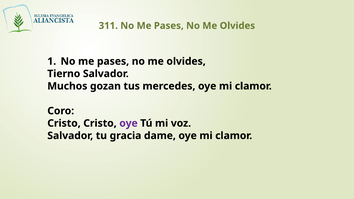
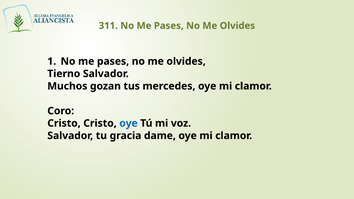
oye colour: purple -> blue (128, 123)
